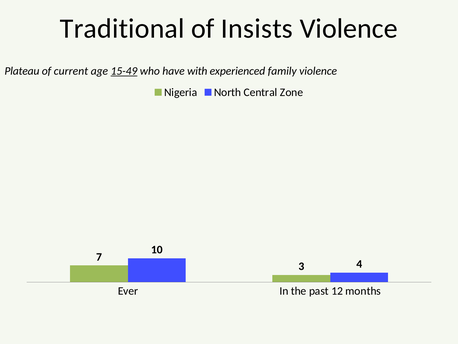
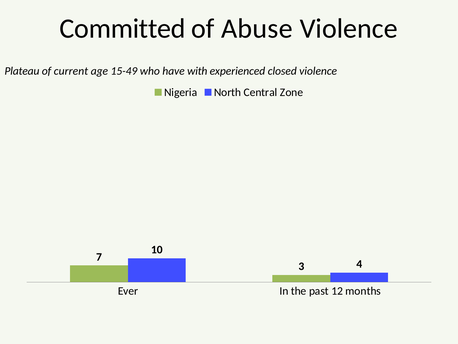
Traditional: Traditional -> Committed (122, 29)
Insists: Insists -> Abuse (257, 29)
15-49 underline: present -> none (124, 71)
family: family -> closed (282, 71)
